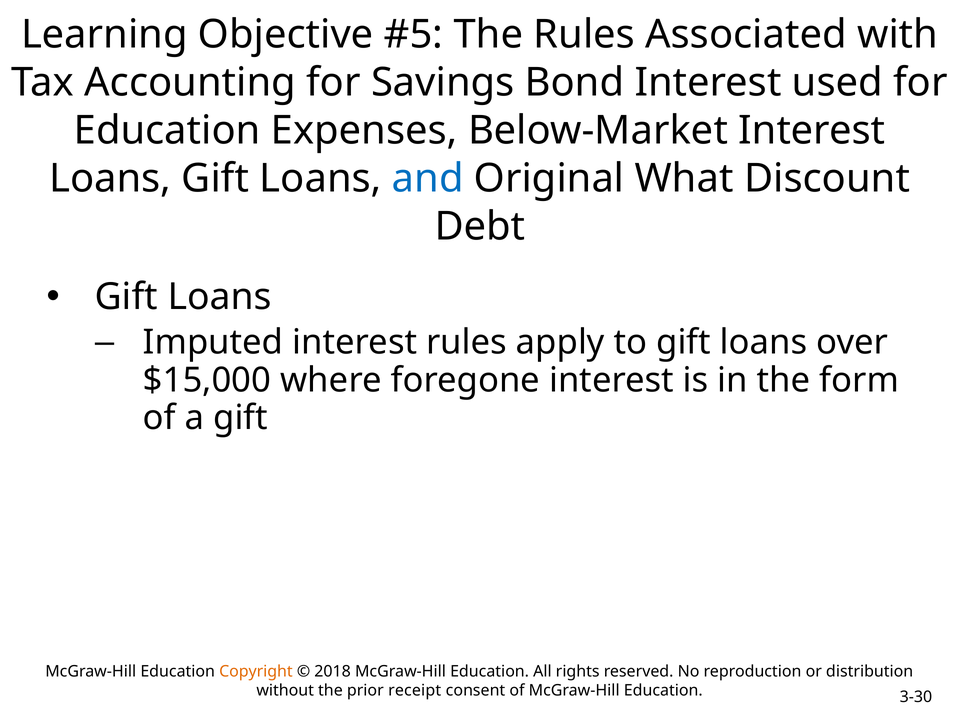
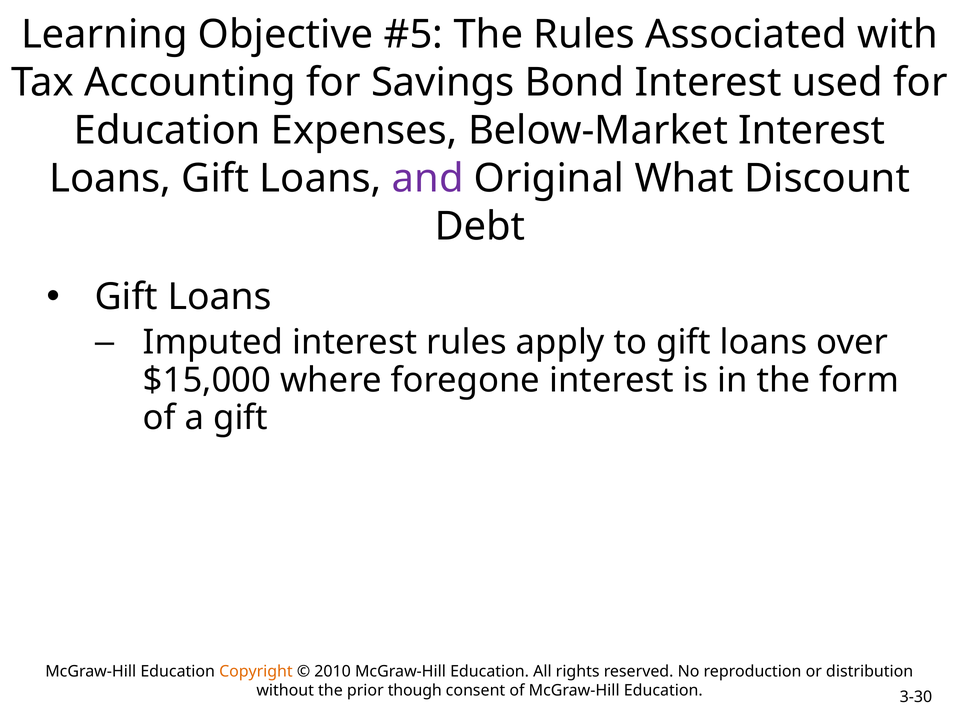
and colour: blue -> purple (428, 179)
2018: 2018 -> 2010 (333, 671)
receipt: receipt -> though (415, 691)
